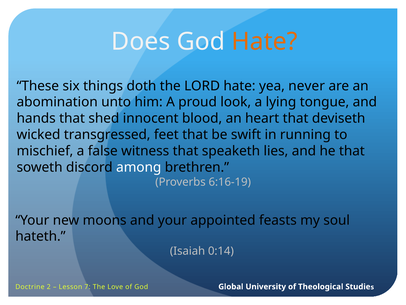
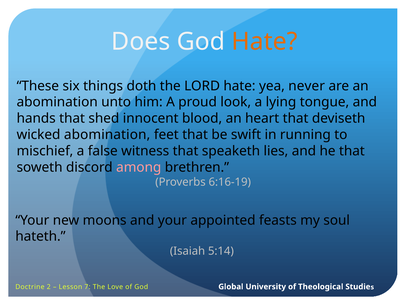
wicked transgressed: transgressed -> abomination (107, 134)
among colour: white -> pink (139, 167)
0:14: 0:14 -> 5:14 (221, 251)
